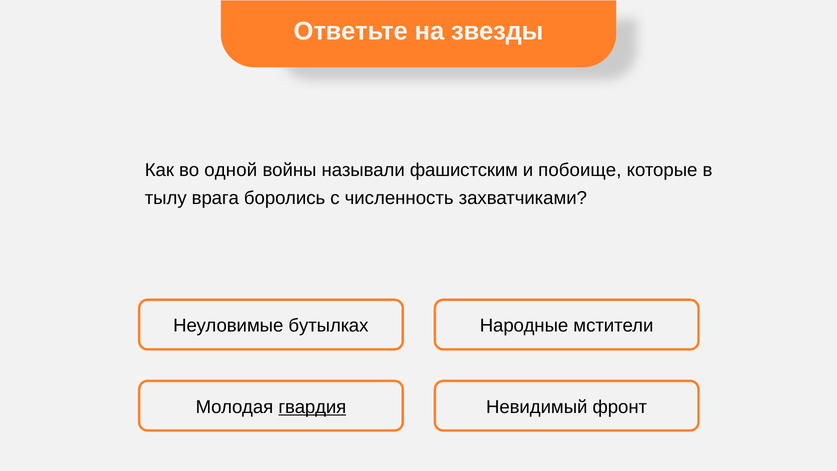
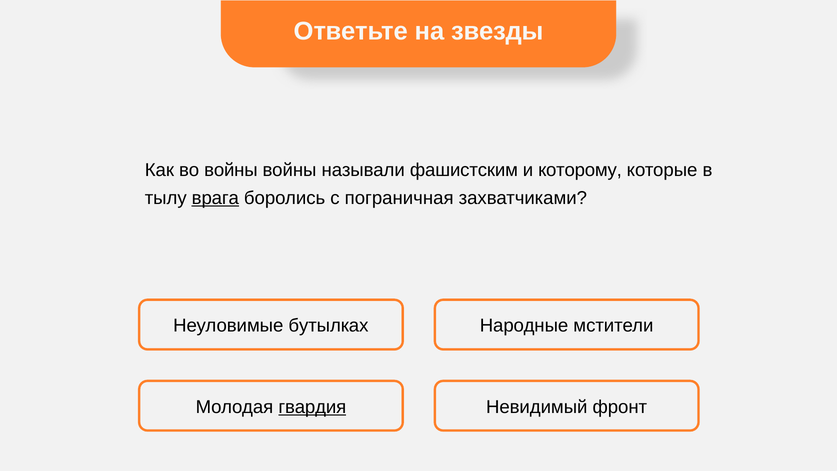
во одной: одной -> войны (231, 170)
побоище: побоище -> которому (580, 170)
врага underline: none -> present (215, 198)
численность: численность -> пограничная (399, 198)
